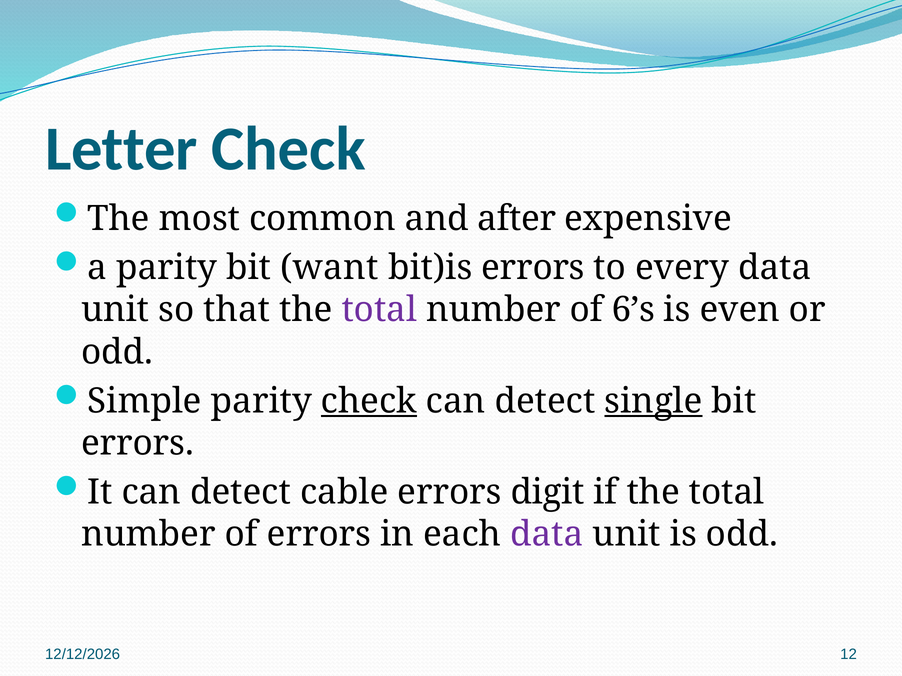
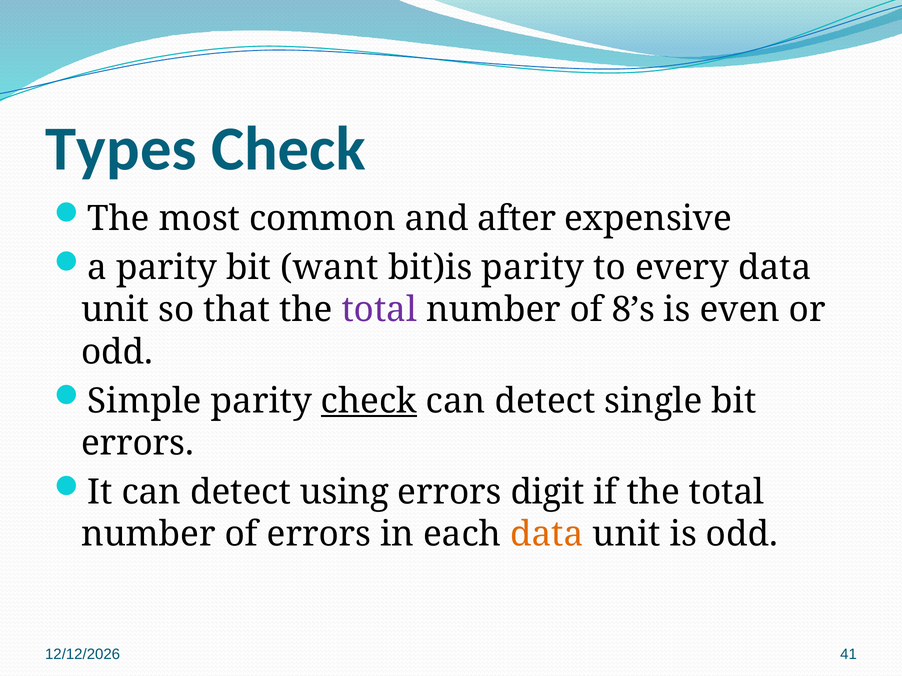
Letter: Letter -> Types (121, 149)
bit)is errors: errors -> parity (533, 268)
6’s: 6’s -> 8’s (633, 310)
single underline: present -> none (653, 401)
cable: cable -> using (344, 493)
data colour: purple -> orange (547, 535)
12: 12 -> 41 (849, 655)
